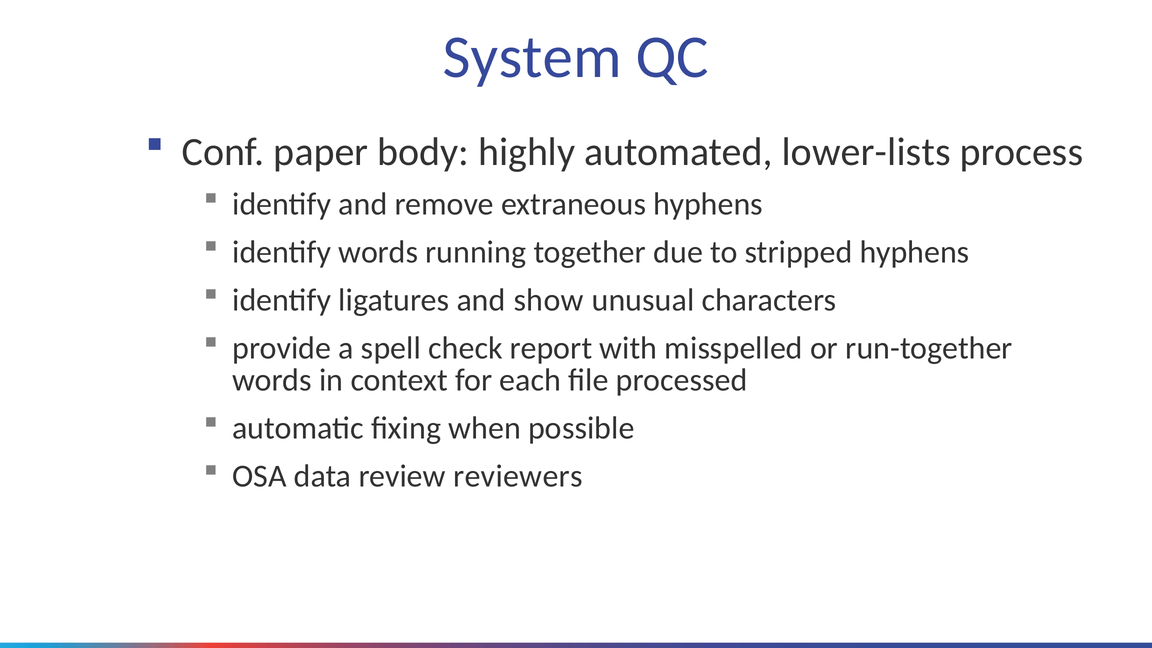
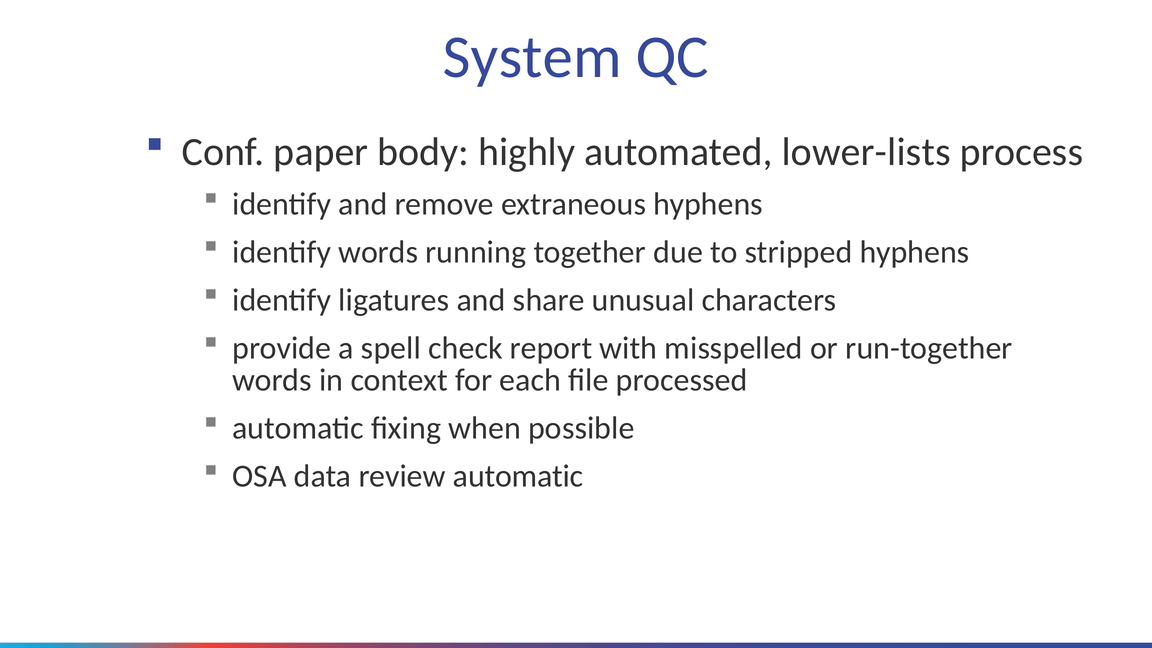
show: show -> share (549, 300)
review reviewers: reviewers -> automatic (518, 476)
